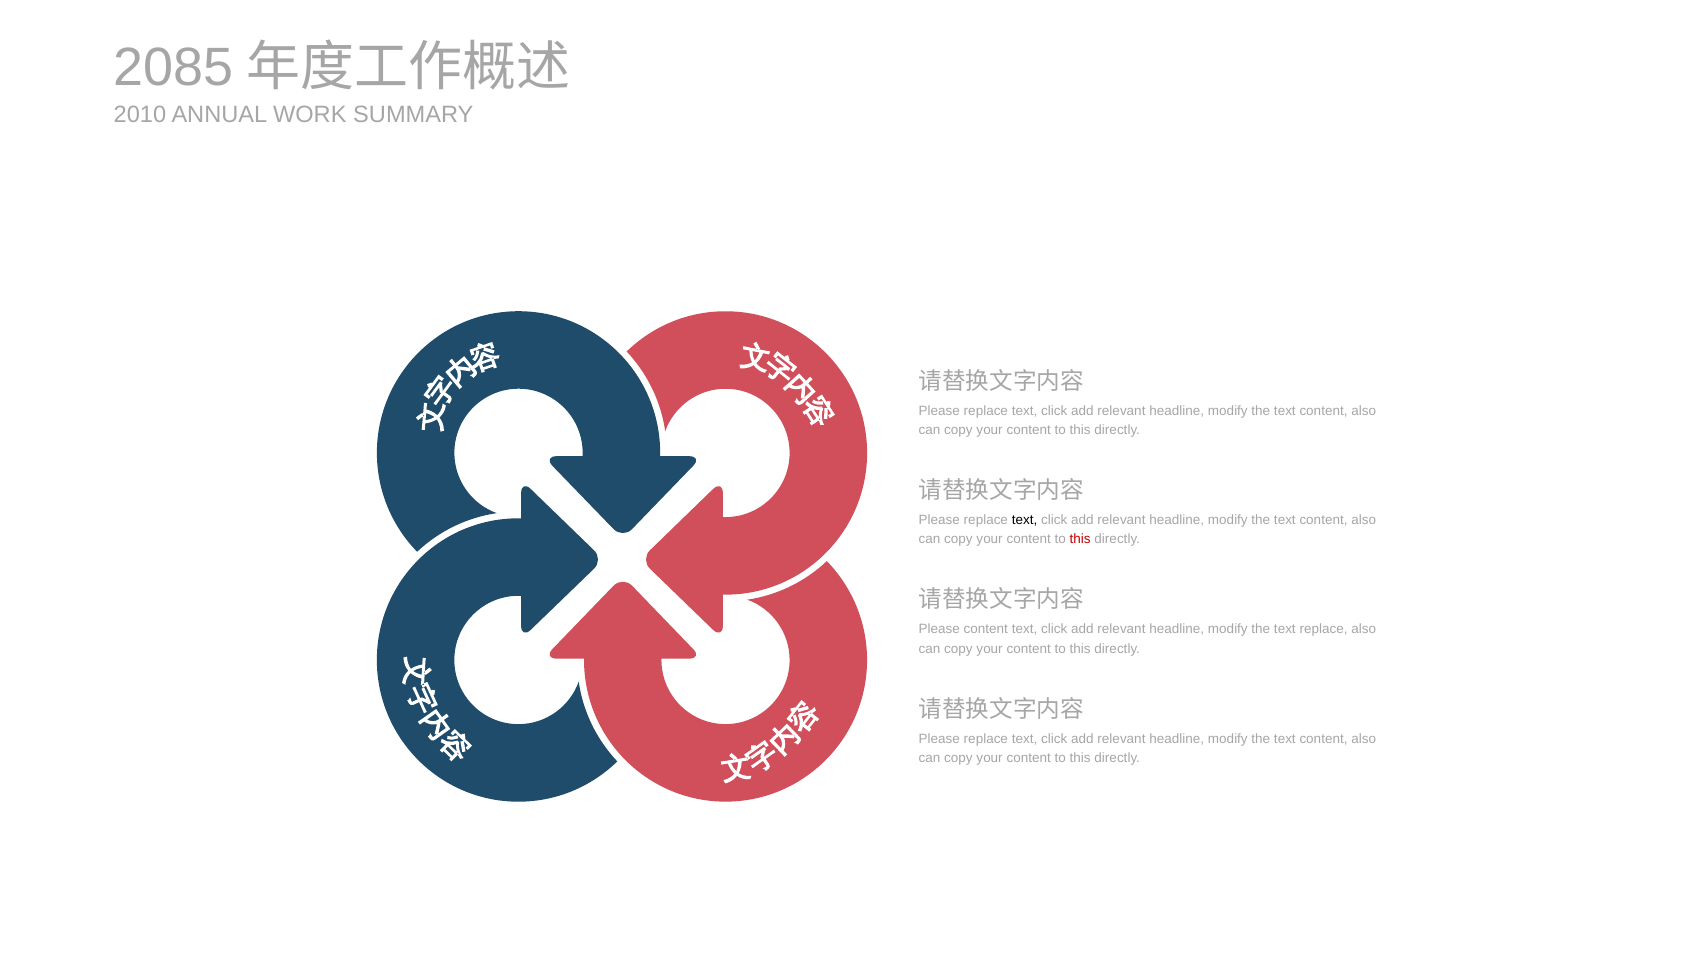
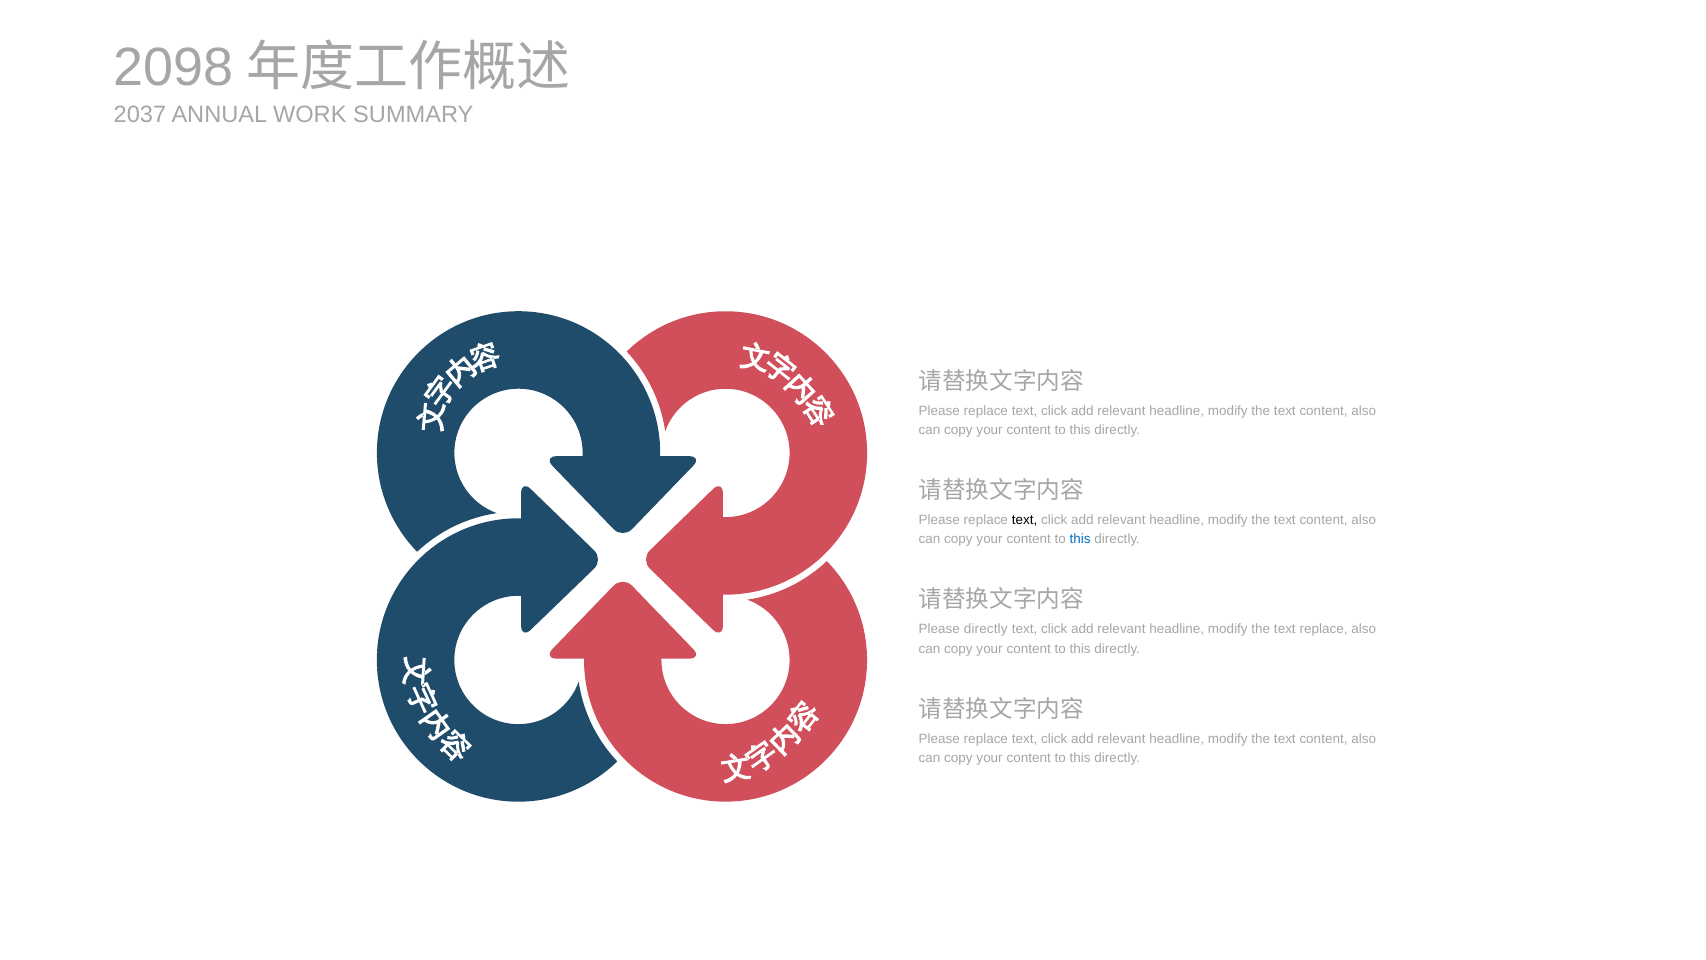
2085: 2085 -> 2098 (174, 67)
2010: 2010 -> 2037 (140, 114)
this colour: red -> blue (1080, 539)
Please content: content -> directly (986, 629)
